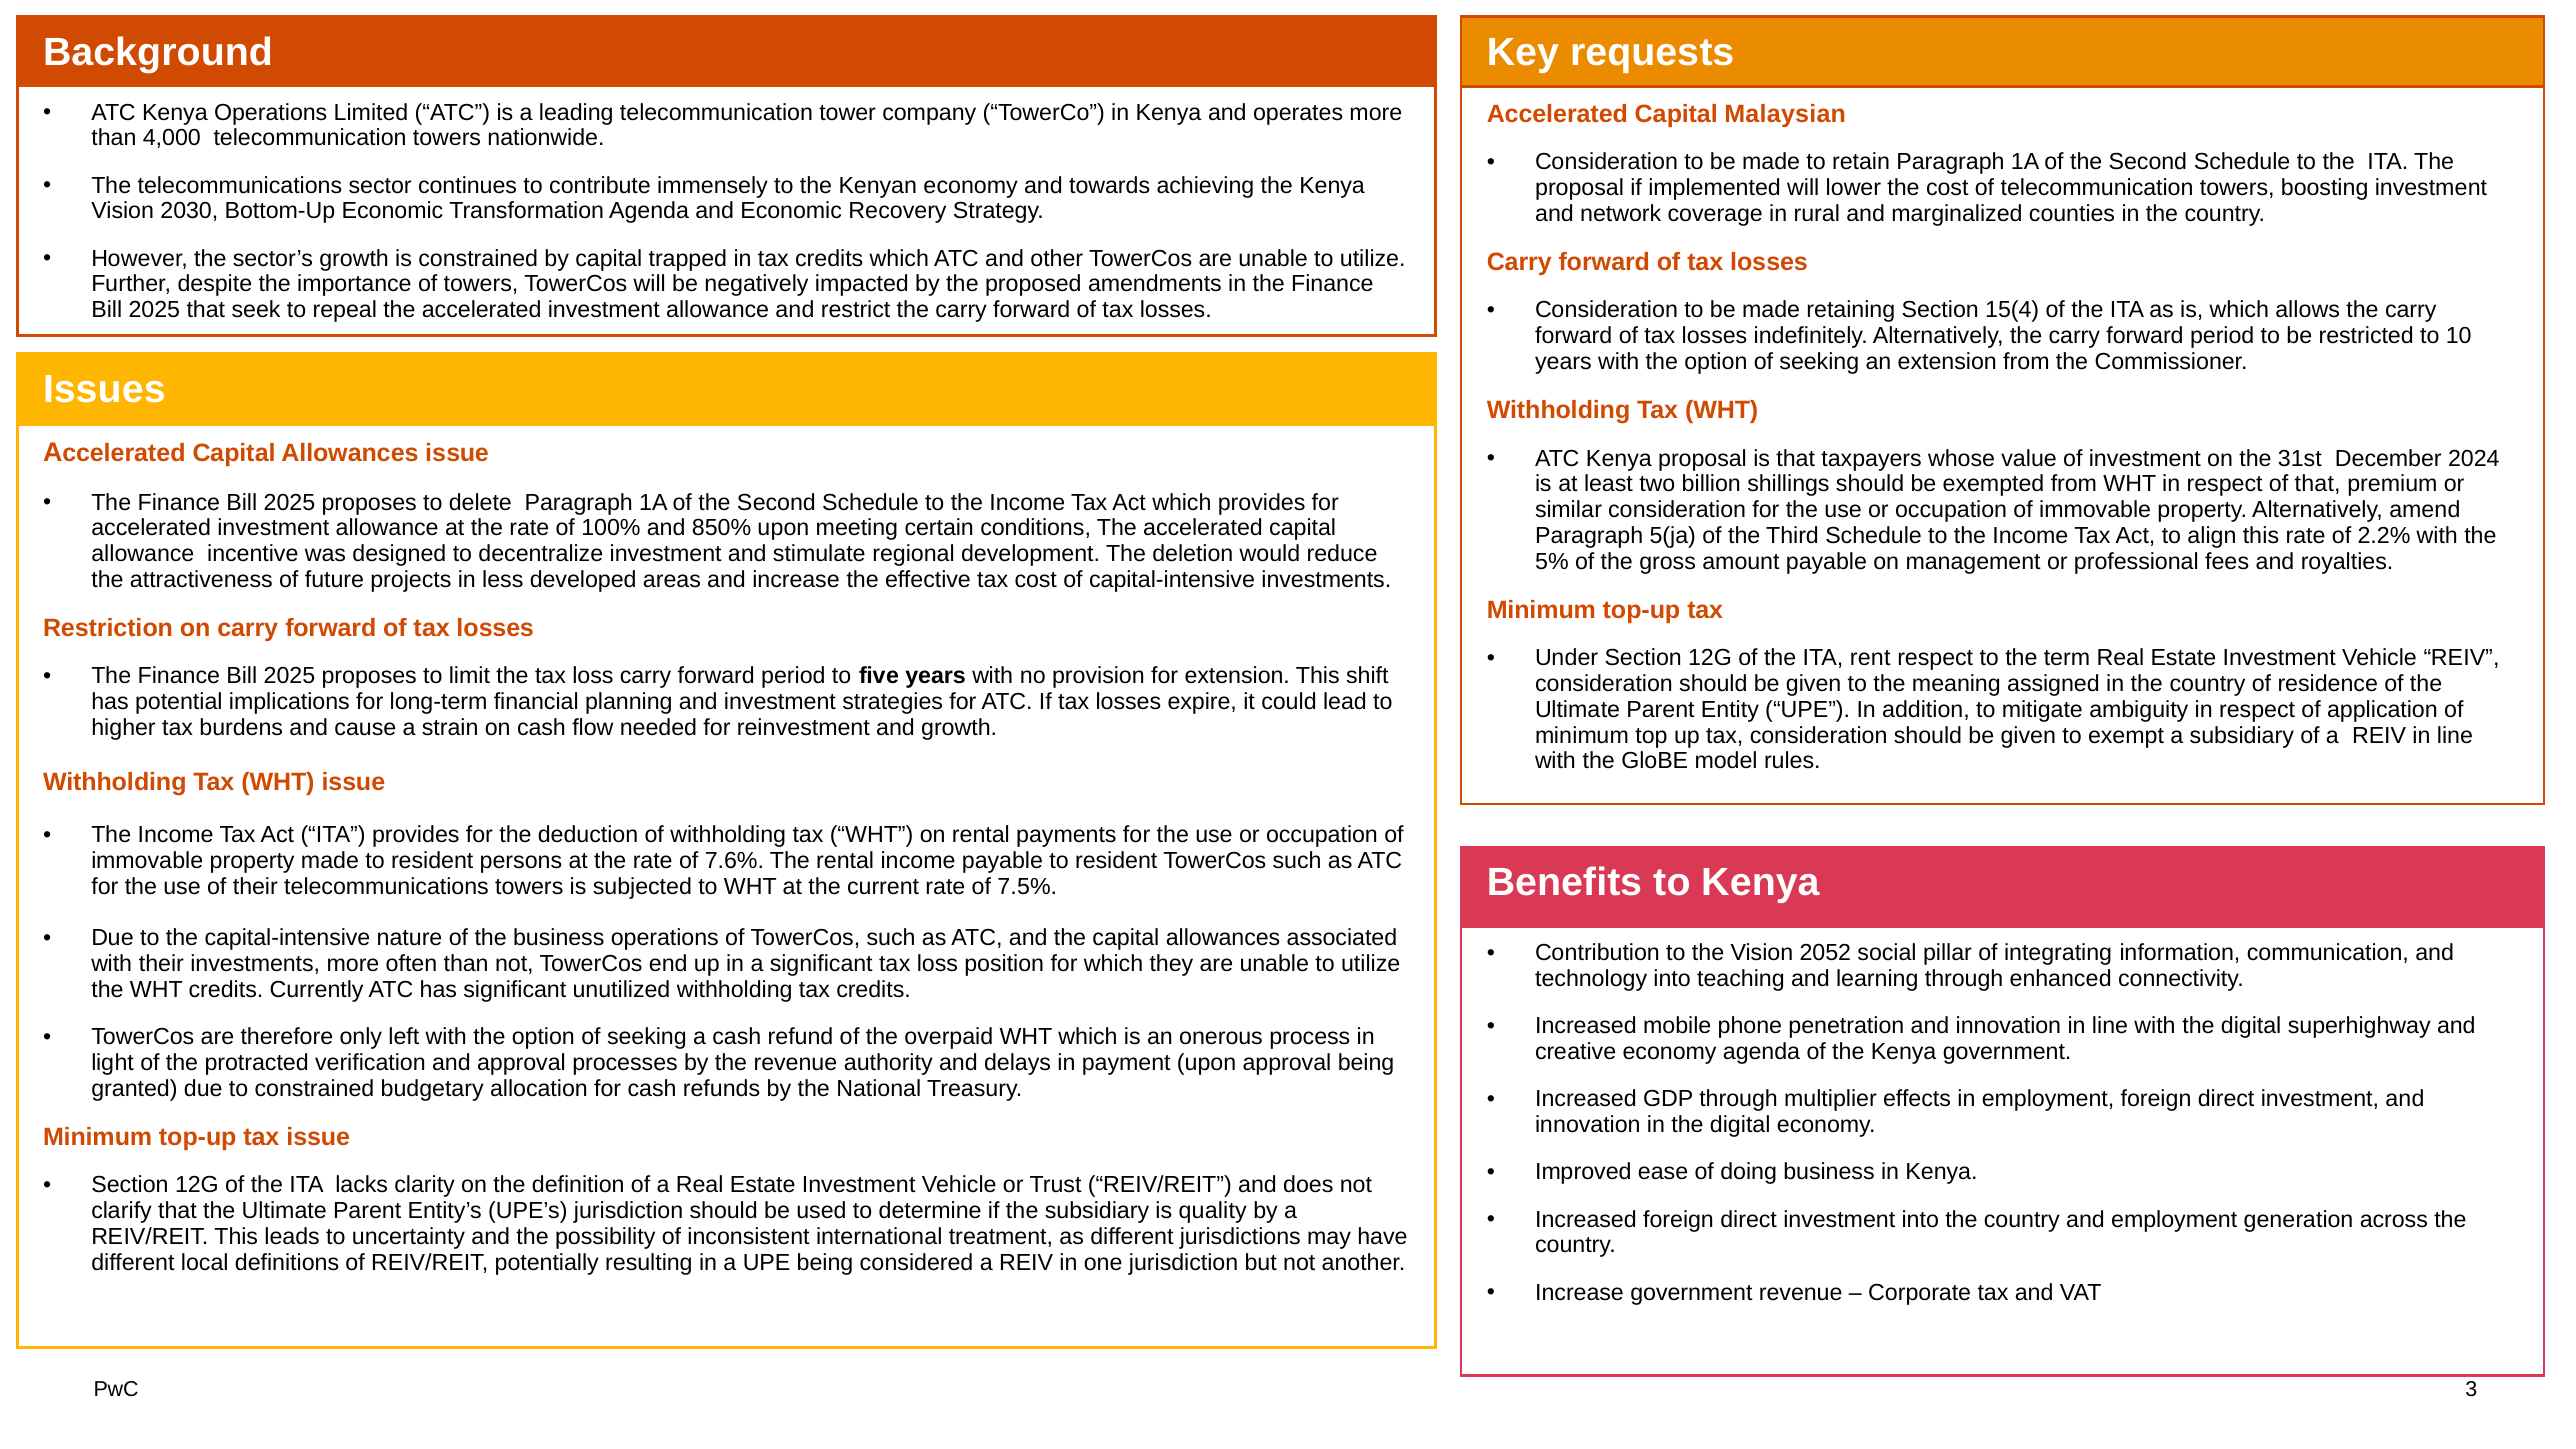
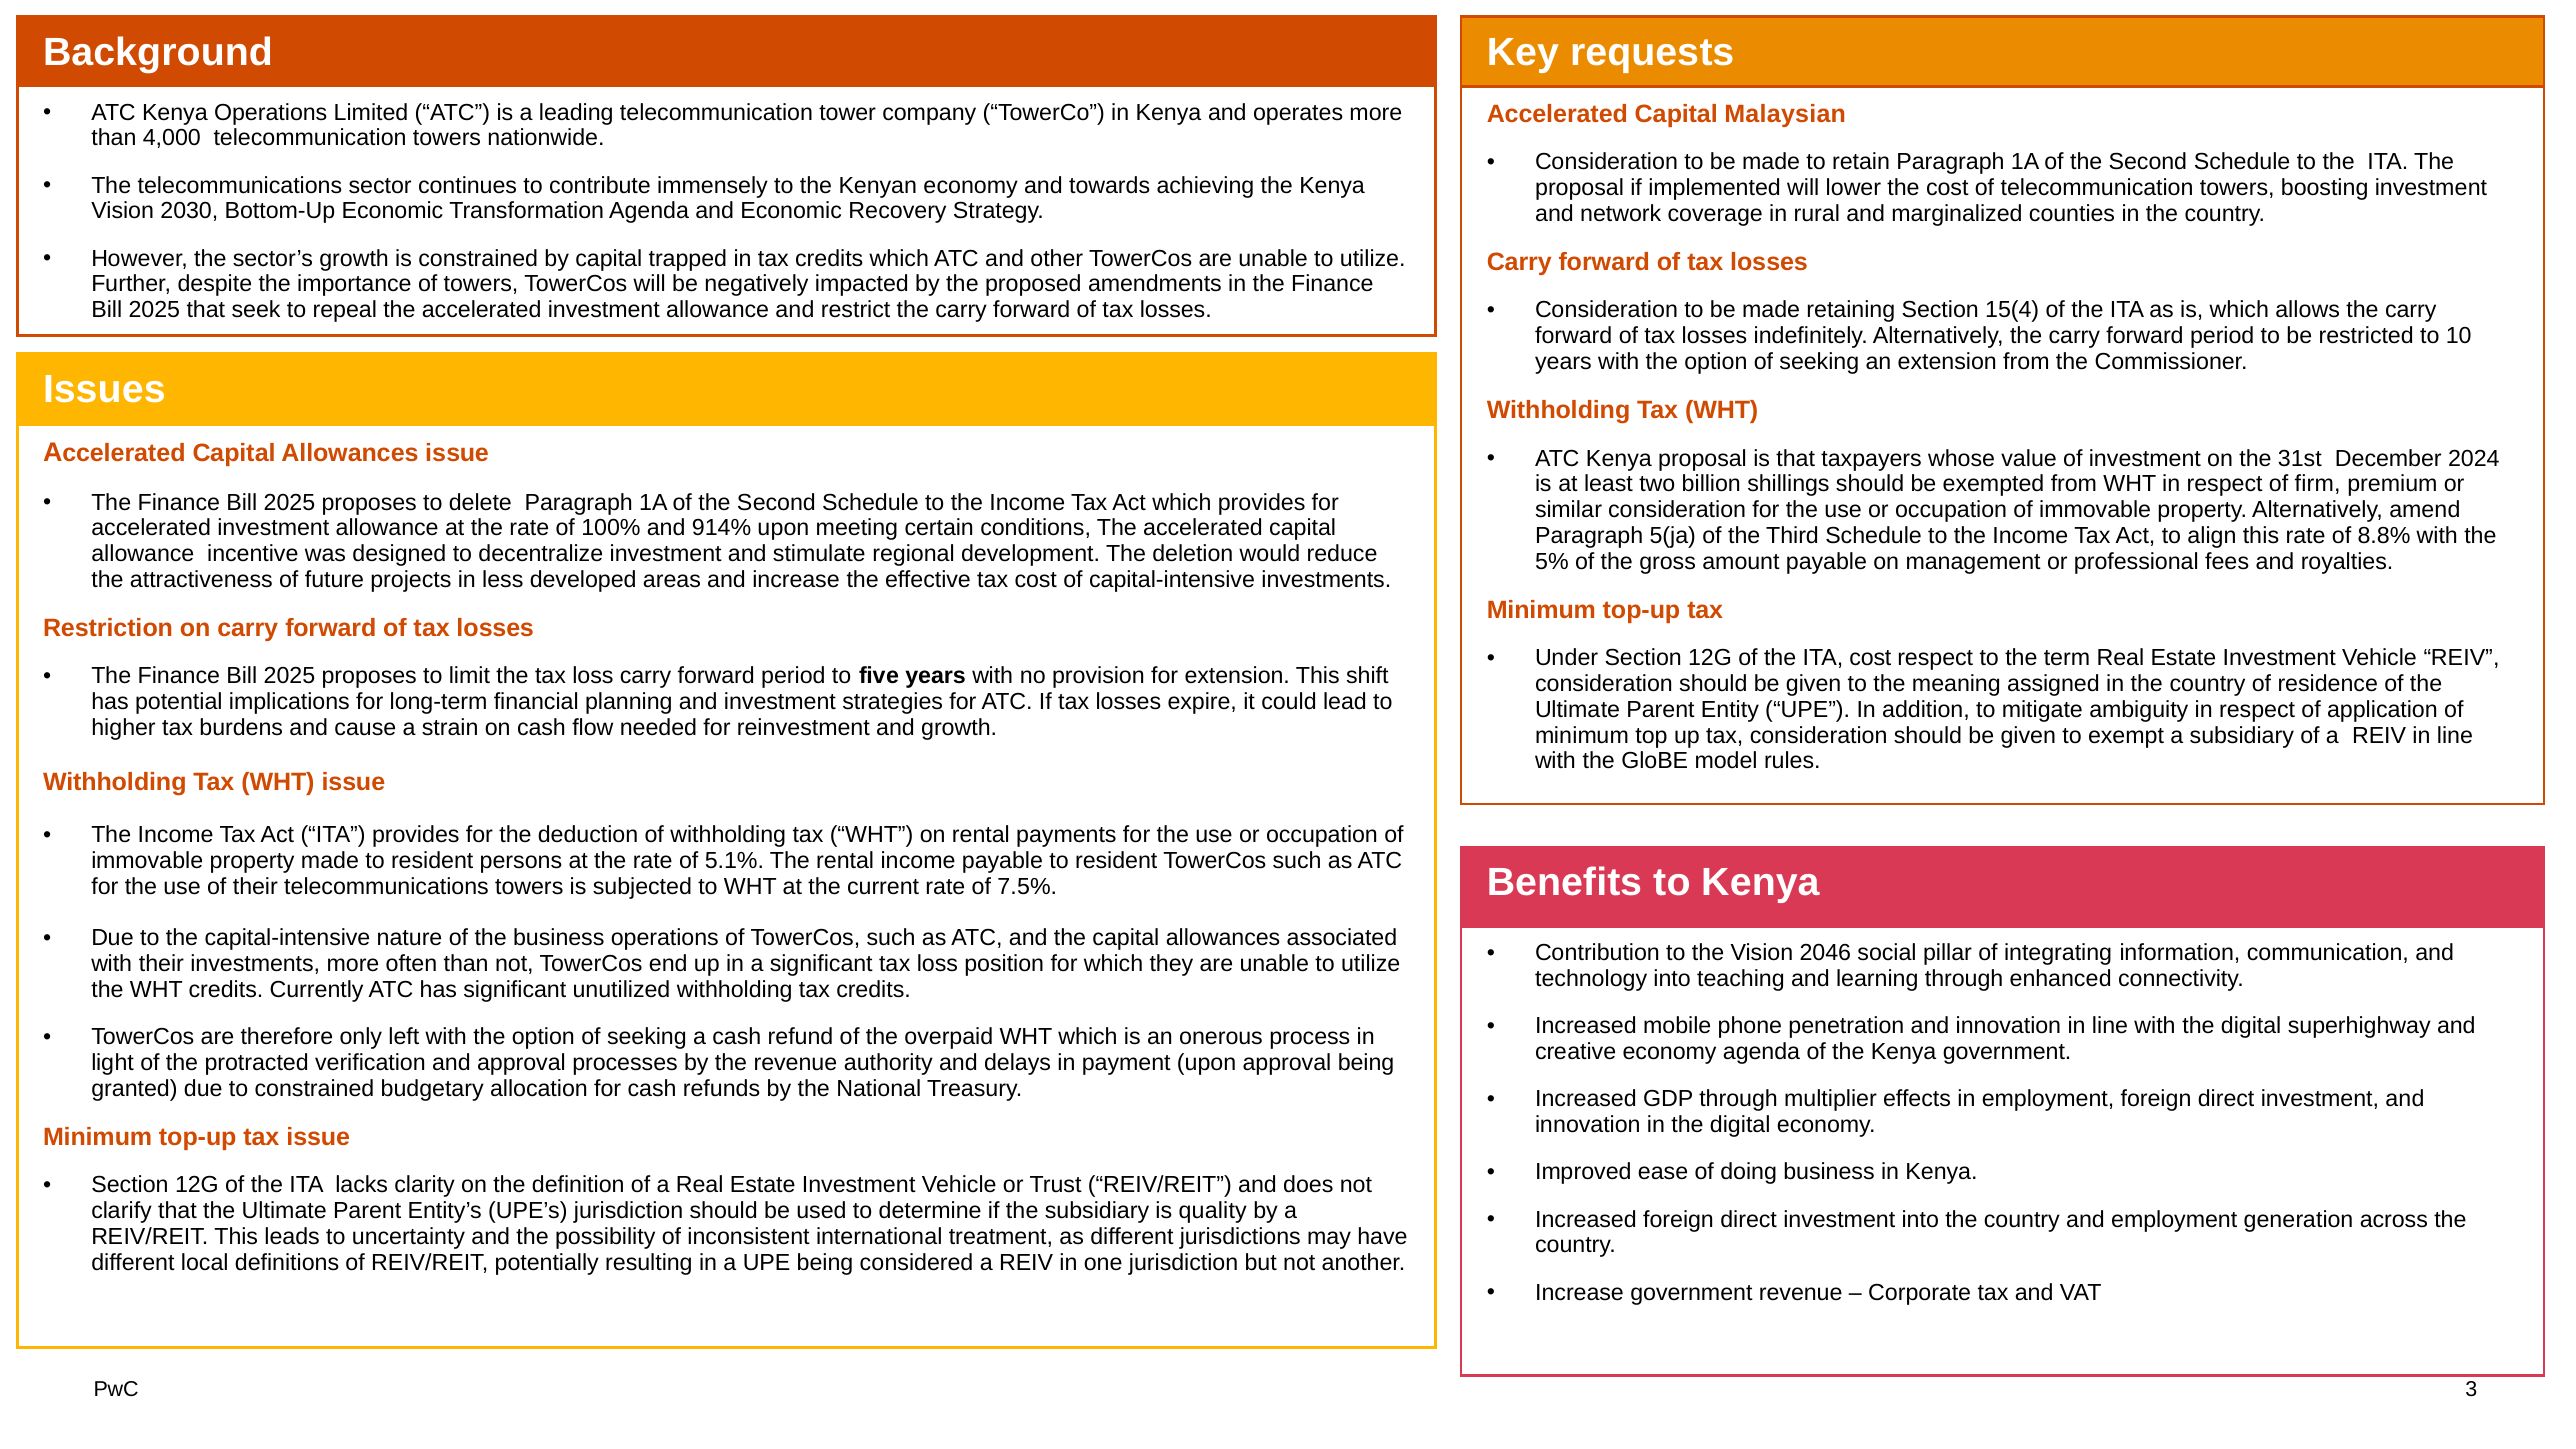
of that: that -> firm (2318, 484)
850%: 850% -> 914% (722, 528)
2.2%: 2.2% -> 8.8% (2384, 536)
ITA rent: rent -> cost (1870, 658)
7.6%: 7.6% -> 5.1% (734, 861)
2052: 2052 -> 2046 (1825, 953)
